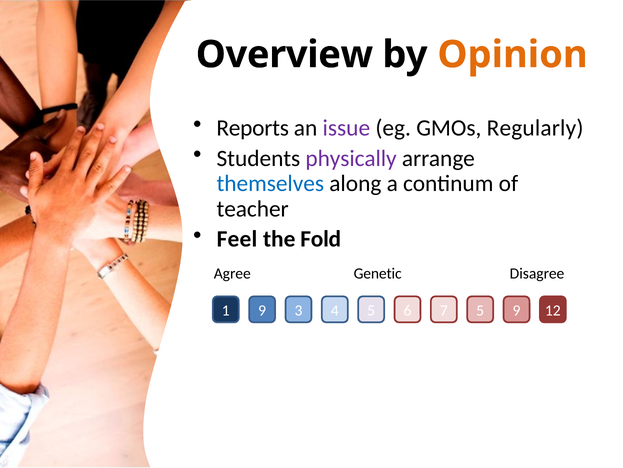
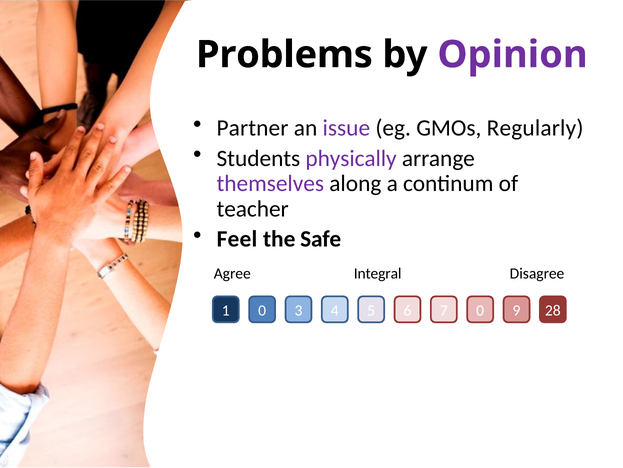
Overview: Overview -> Problems (284, 55)
Opinion colour: orange -> purple (513, 55)
Reports: Reports -> Partner (252, 128)
themselves colour: blue -> purple (270, 183)
Fold: Fold -> Safe (321, 239)
Genetic: Genetic -> Integral (378, 273)
1 9: 9 -> 0 (262, 310)
7 5: 5 -> 0 (480, 310)
12: 12 -> 28 (553, 310)
